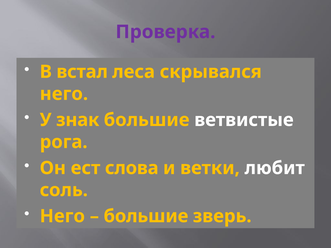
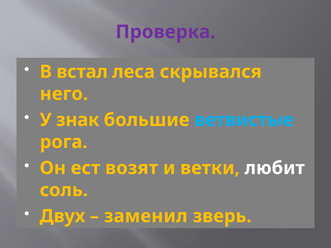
ветвистые colour: white -> light blue (244, 120)
слова: слова -> возят (132, 168)
Него: Него -> Двух (62, 216)
большие: большие -> заменил (146, 216)
